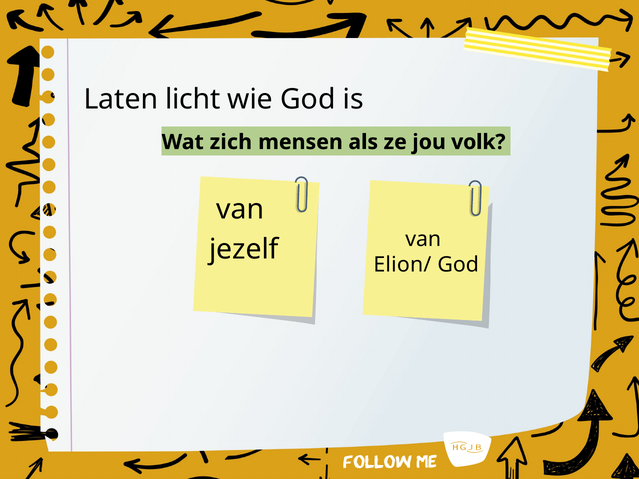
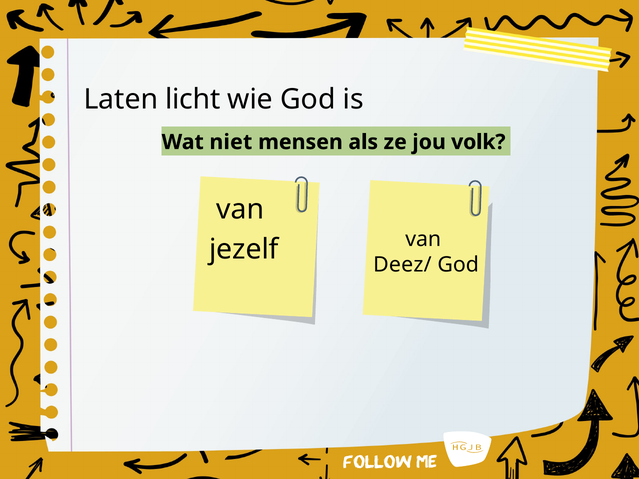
zich: zich -> niet (231, 142)
Elion/: Elion/ -> Deez/ (402, 265)
